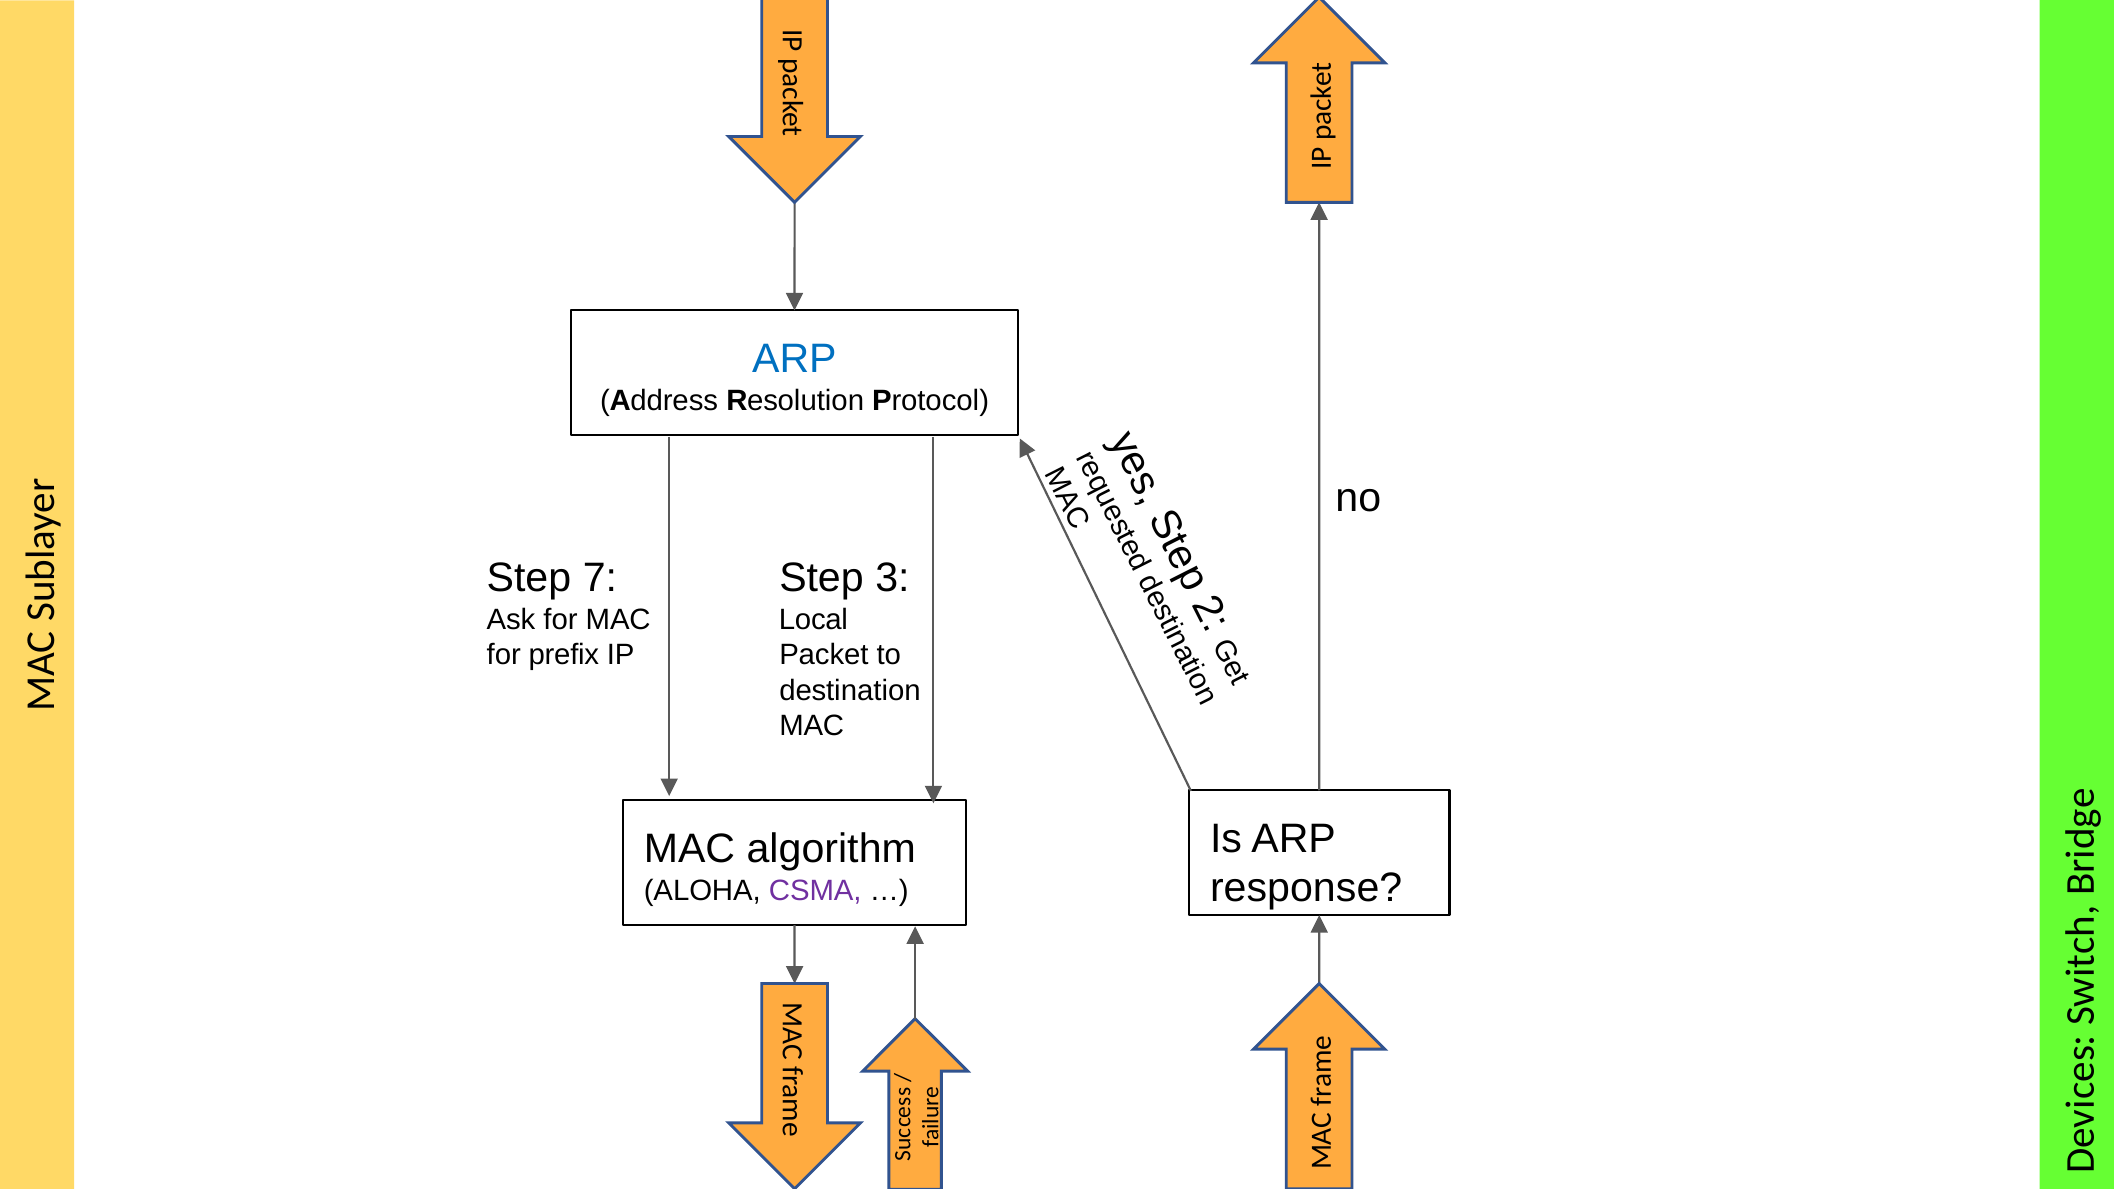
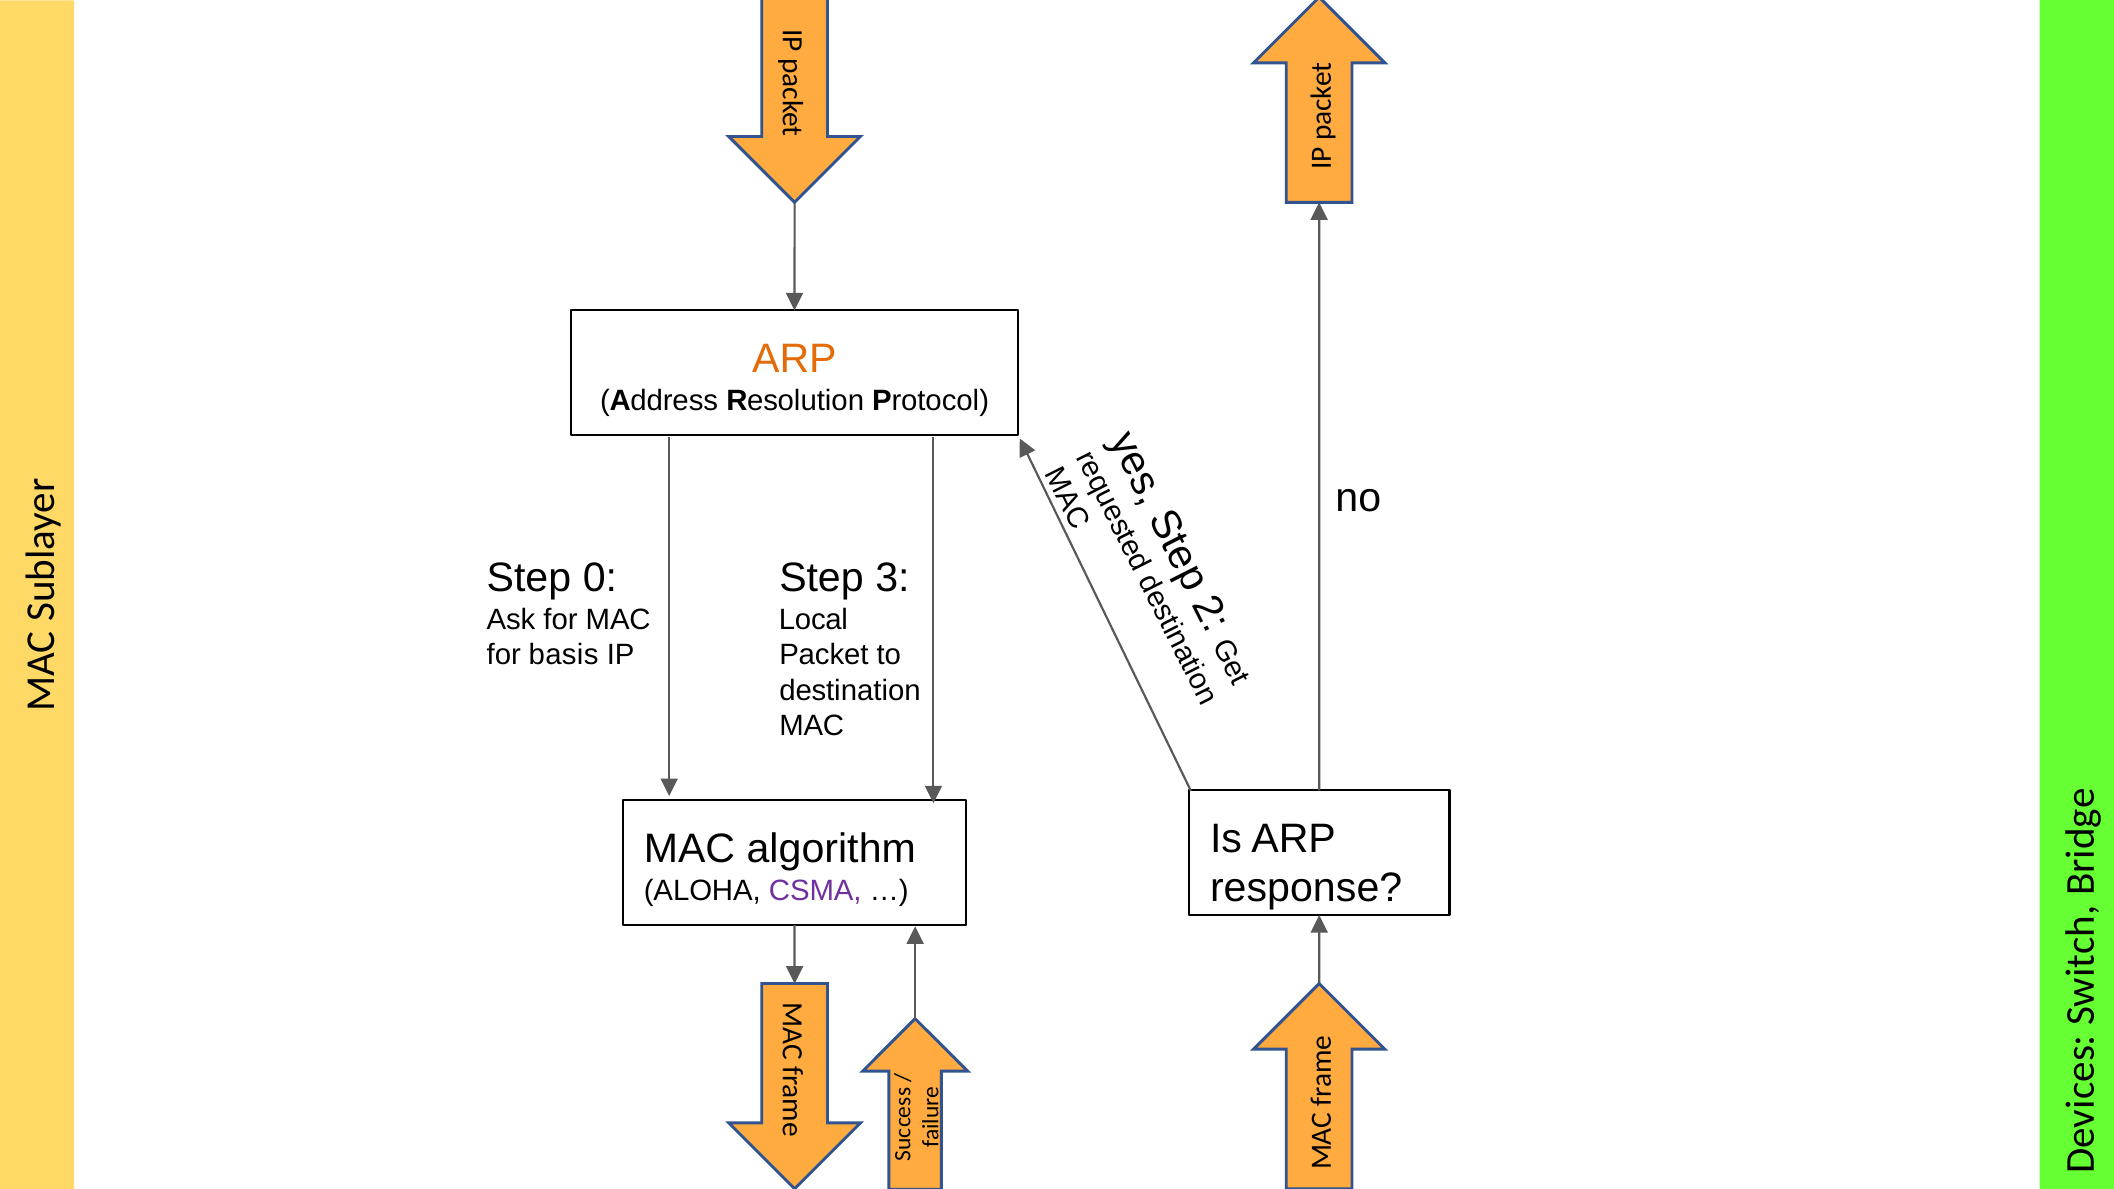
ARP colour: blue -> orange (794, 359)
7: 7 -> 0 (600, 578)
prefix: prefix -> basis (564, 655)
